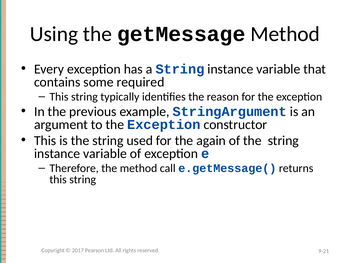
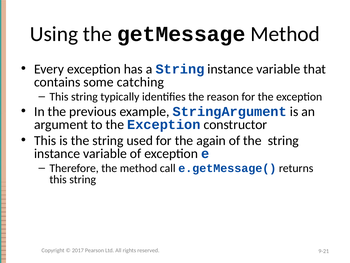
required: required -> catching (140, 82)
